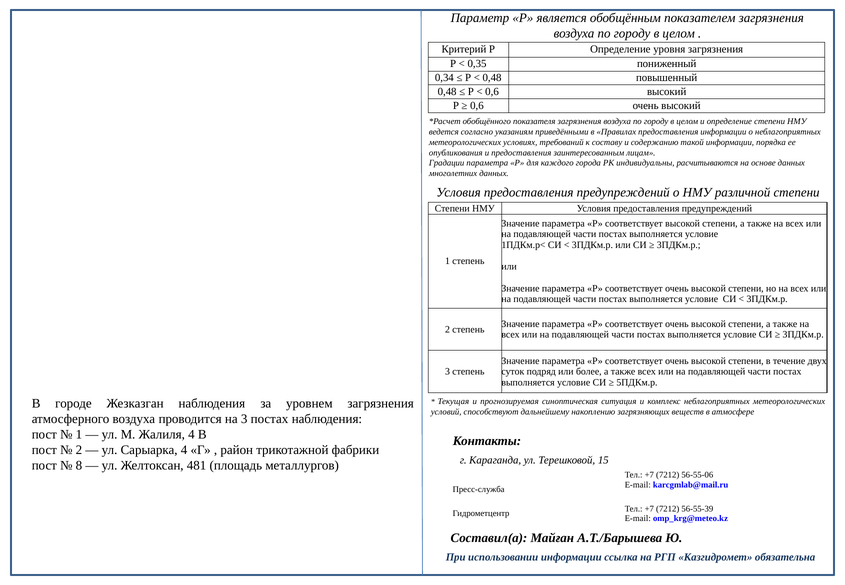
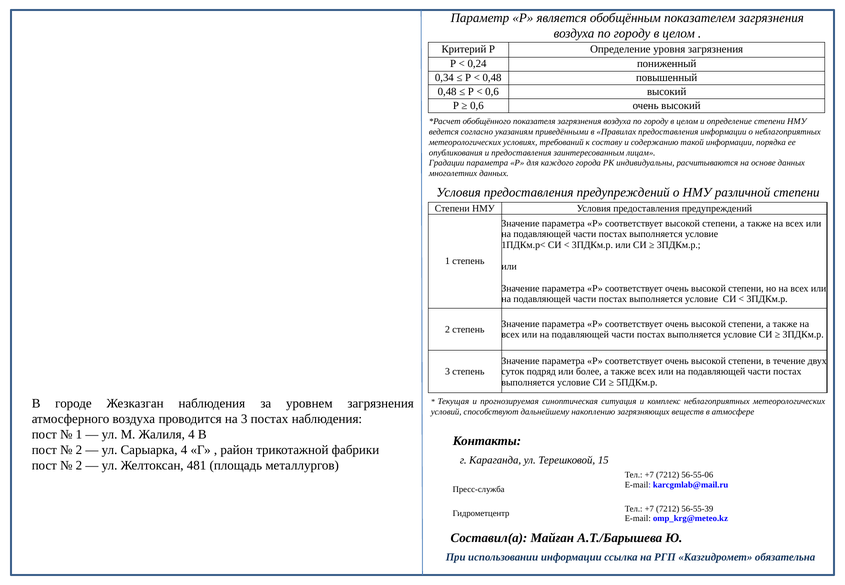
0,35: 0,35 -> 0,24 (477, 64)
8: 8 -> 2 (79, 466)
